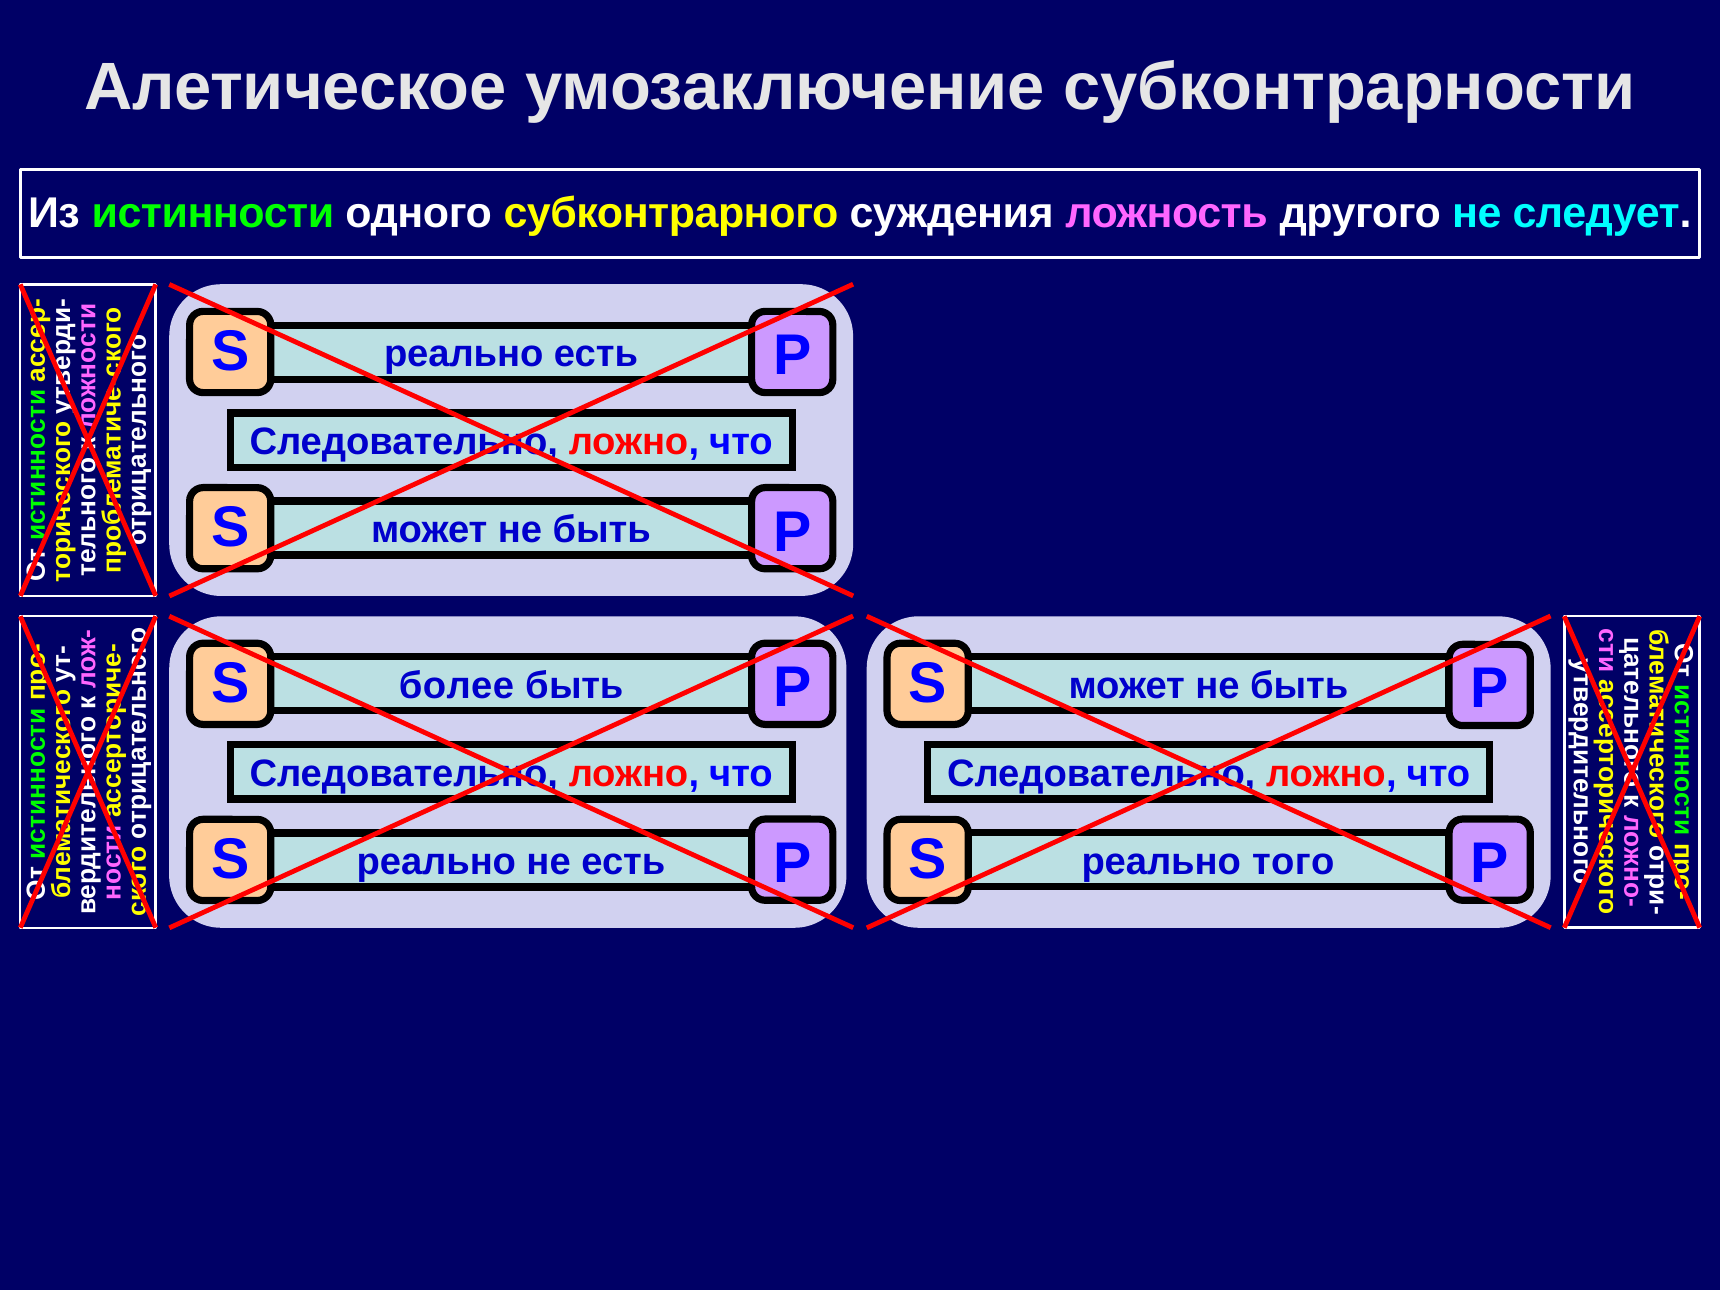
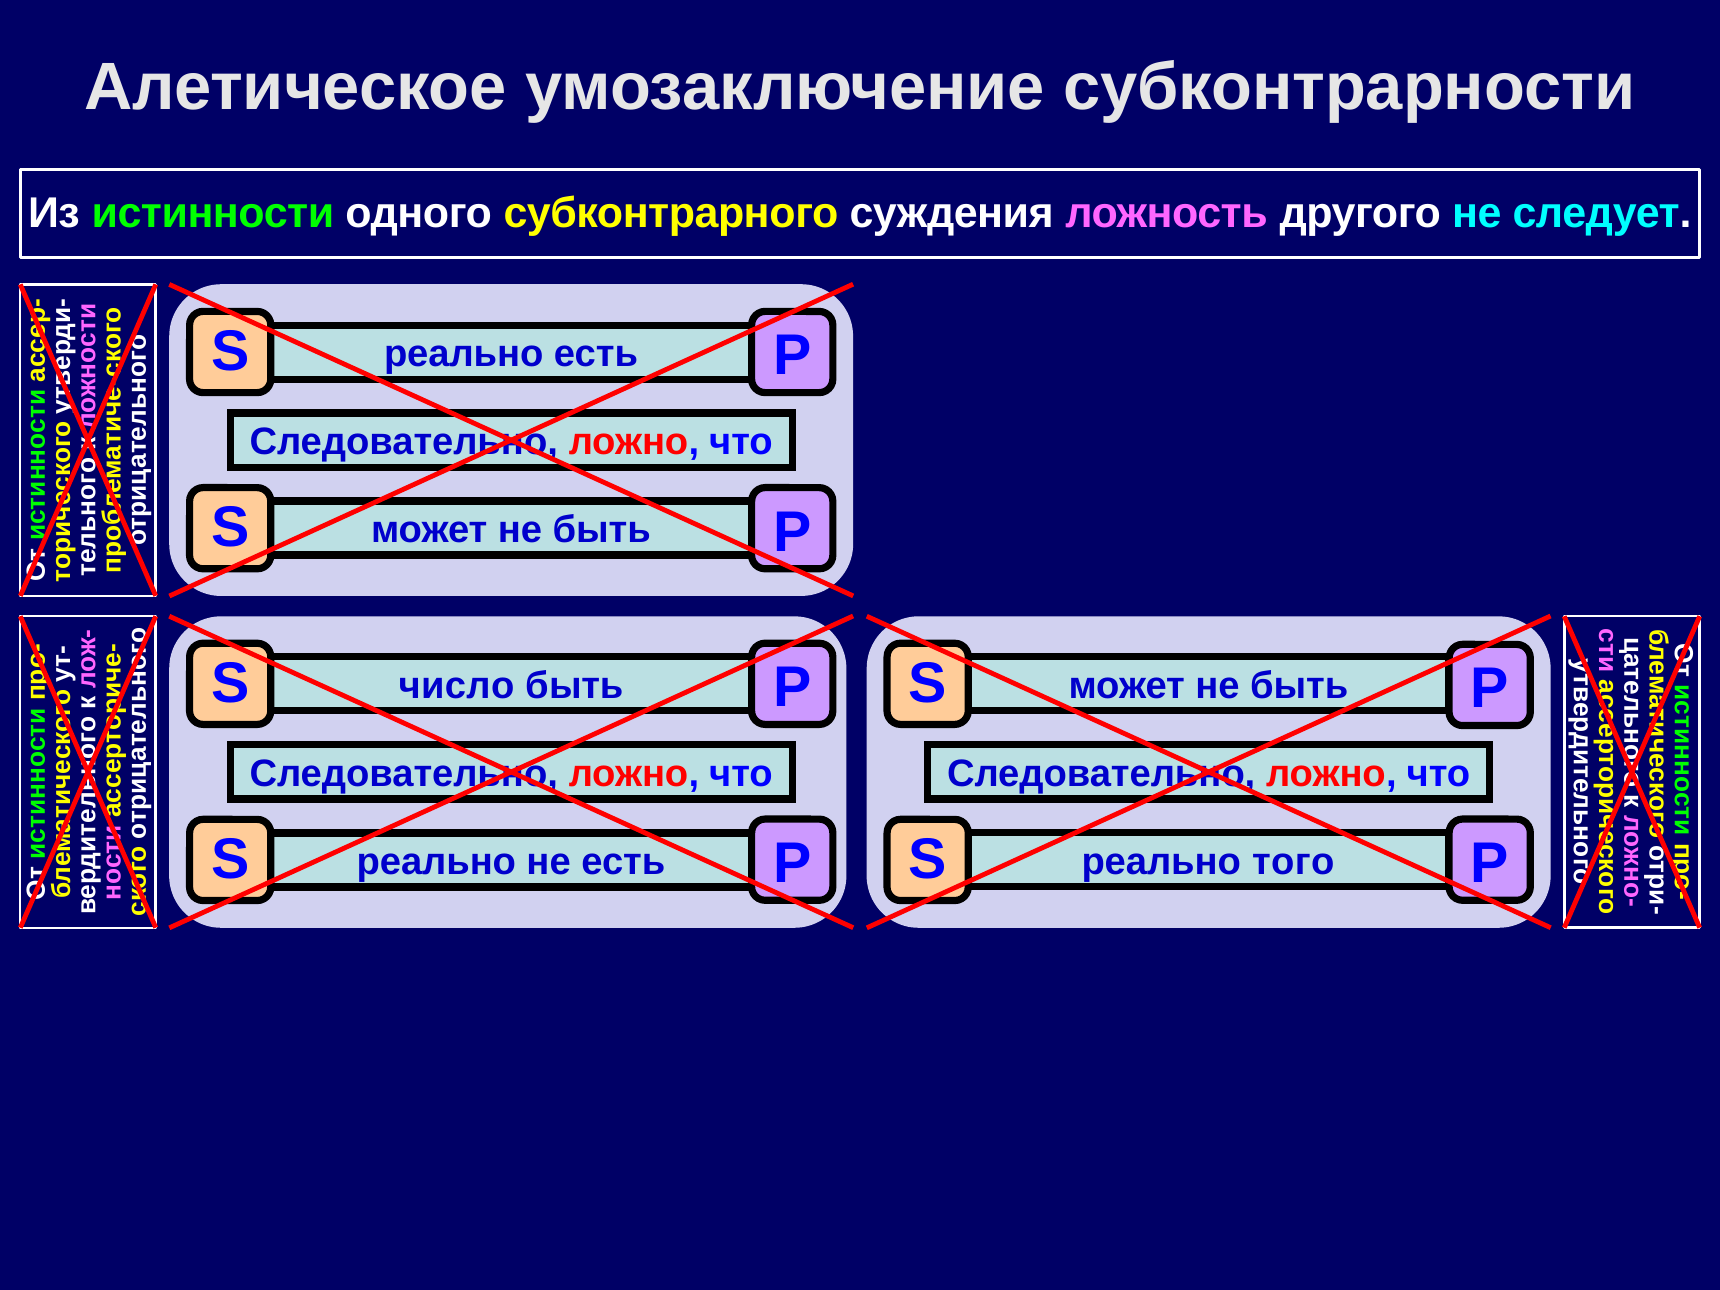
более: более -> число (457, 686)
